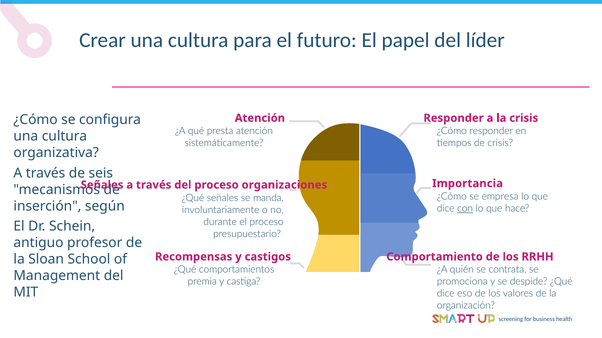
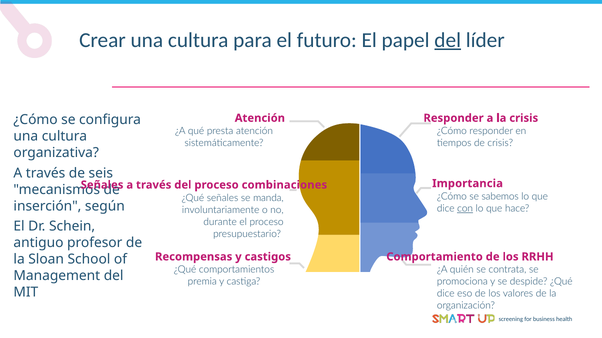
del underline: none -> present (448, 40)
organizaciones: organizaciones -> combinaciones (284, 185)
empresa: empresa -> sabemos (500, 197)
